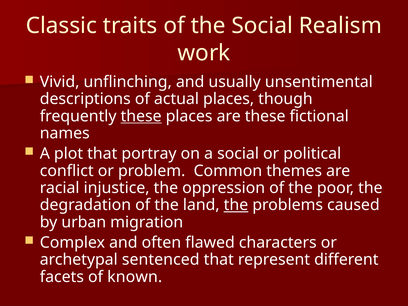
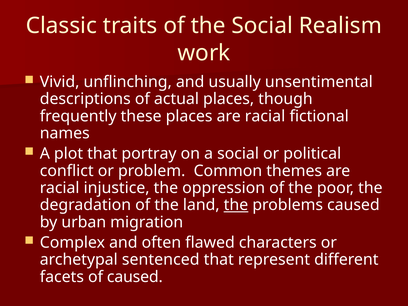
these underline: present -> none (141, 116)
places are these: these -> racial (265, 116)
of known: known -> caused (135, 277)
